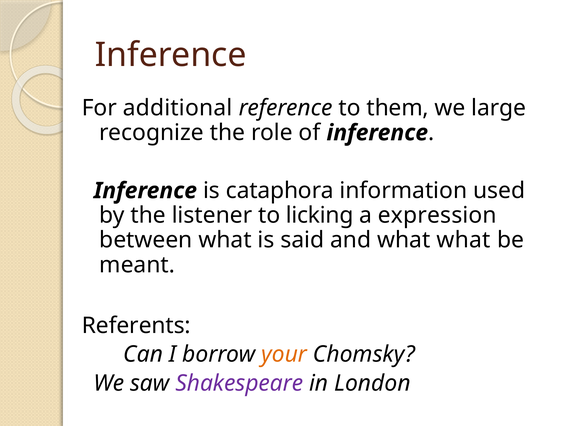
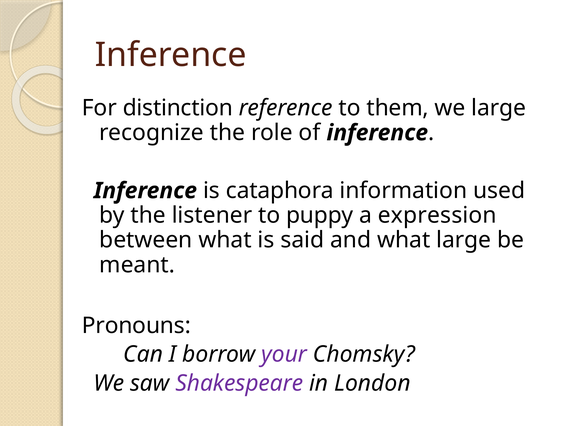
additional: additional -> distinction (178, 108)
licking: licking -> puppy (320, 215)
what what: what -> large (464, 240)
Referents: Referents -> Pronouns (136, 325)
your colour: orange -> purple (284, 354)
